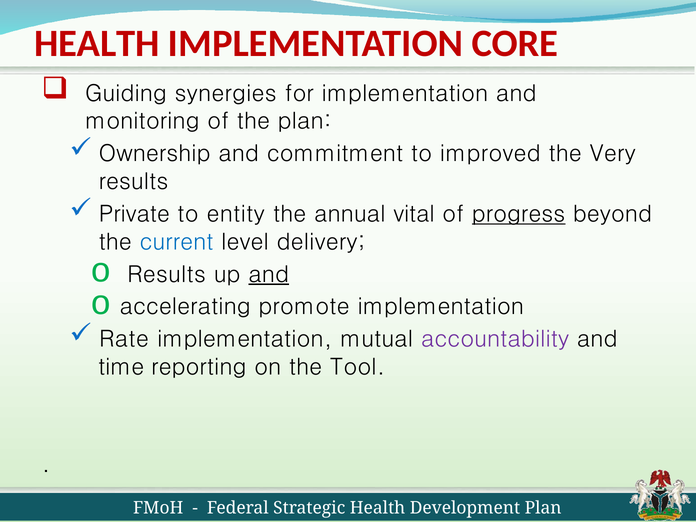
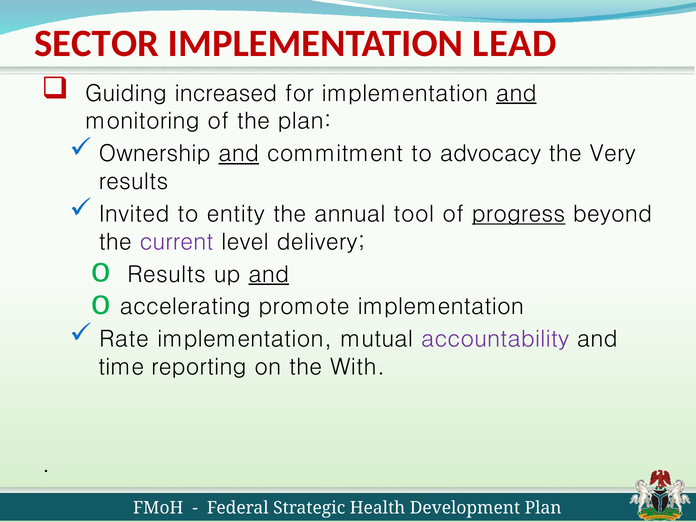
HEALTH: HEALTH -> SECTOR (97, 43)
CORE: CORE -> LEAD (515, 43)
synergies: synergies -> increased (226, 93)
and underline: none -> present (516, 93)
and underline: none -> present (239, 154)
improved: improved -> advocacy (490, 154)
Private: Private -> Invited (134, 214)
vital: vital -> tool (414, 214)
current colour: blue -> purple (177, 242)
Tool: Tool -> With (358, 367)
